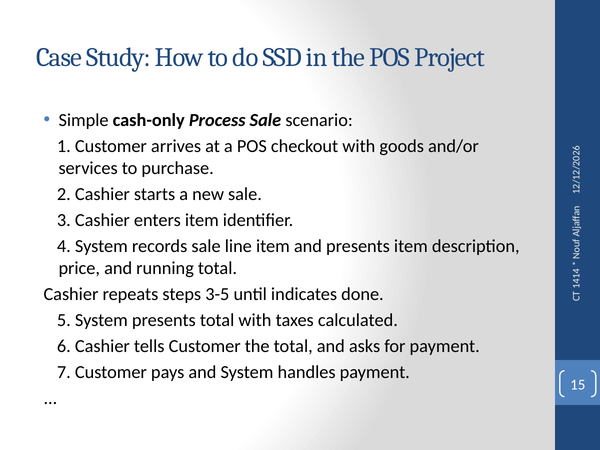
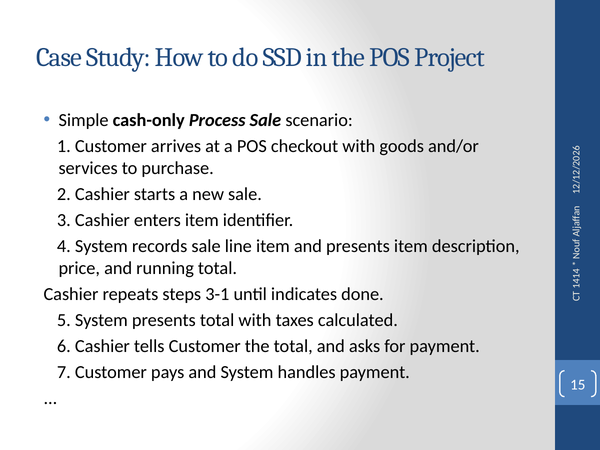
3-5: 3-5 -> 3-1 (217, 294)
